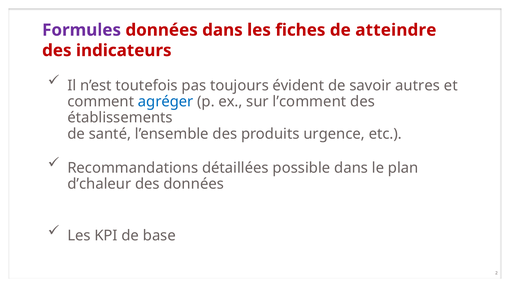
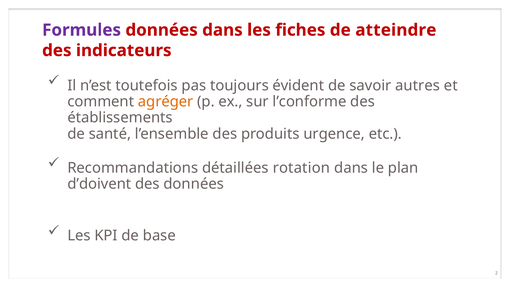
agréger colour: blue -> orange (166, 102)
l’comment: l’comment -> l’conforme (310, 102)
possible: possible -> rotation (301, 168)
d’chaleur: d’chaleur -> d’doivent (99, 184)
